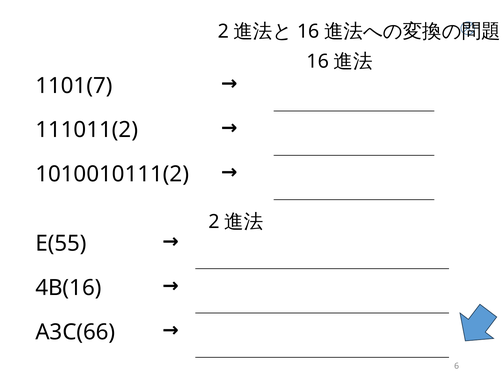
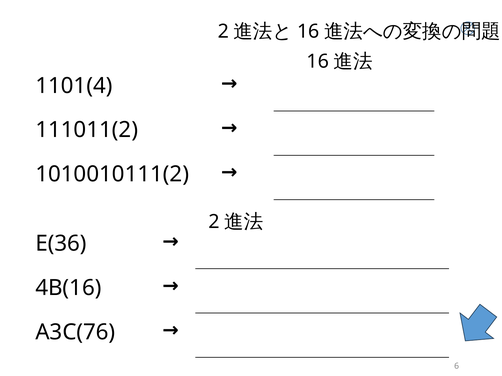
1101(7: 1101(7 -> 1101(4 (74, 86)
E(55: E(55 -> E(36 (61, 244)
A3C(66: A3C(66 -> A3C(76 (75, 332)
